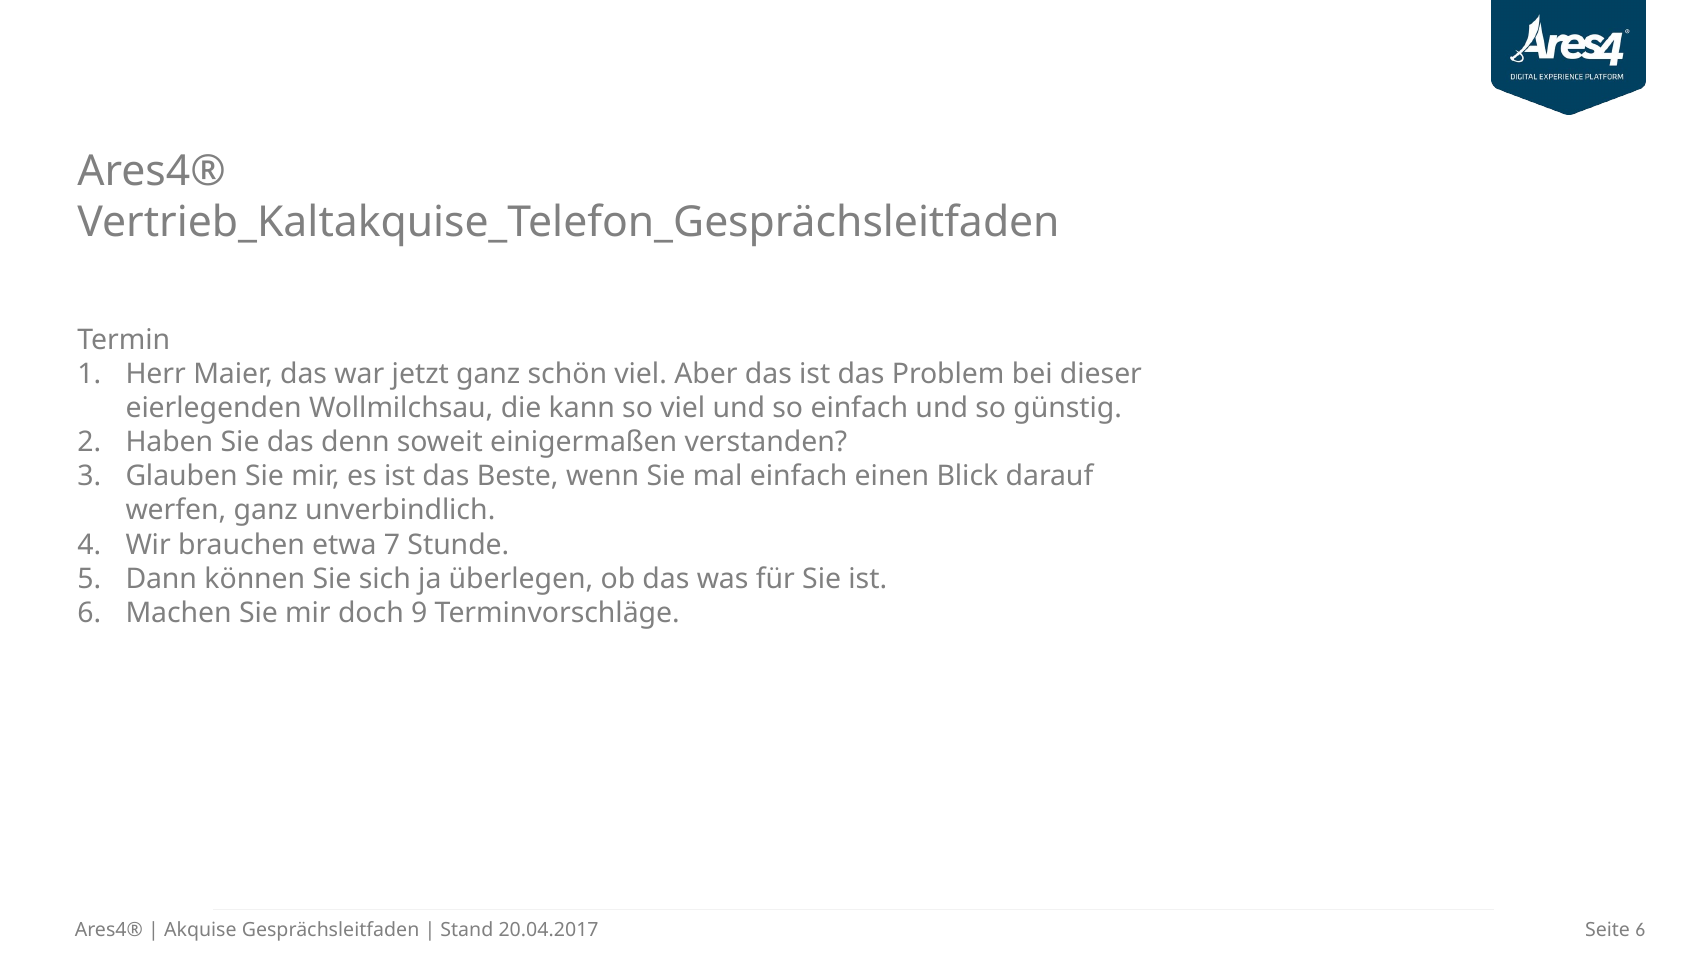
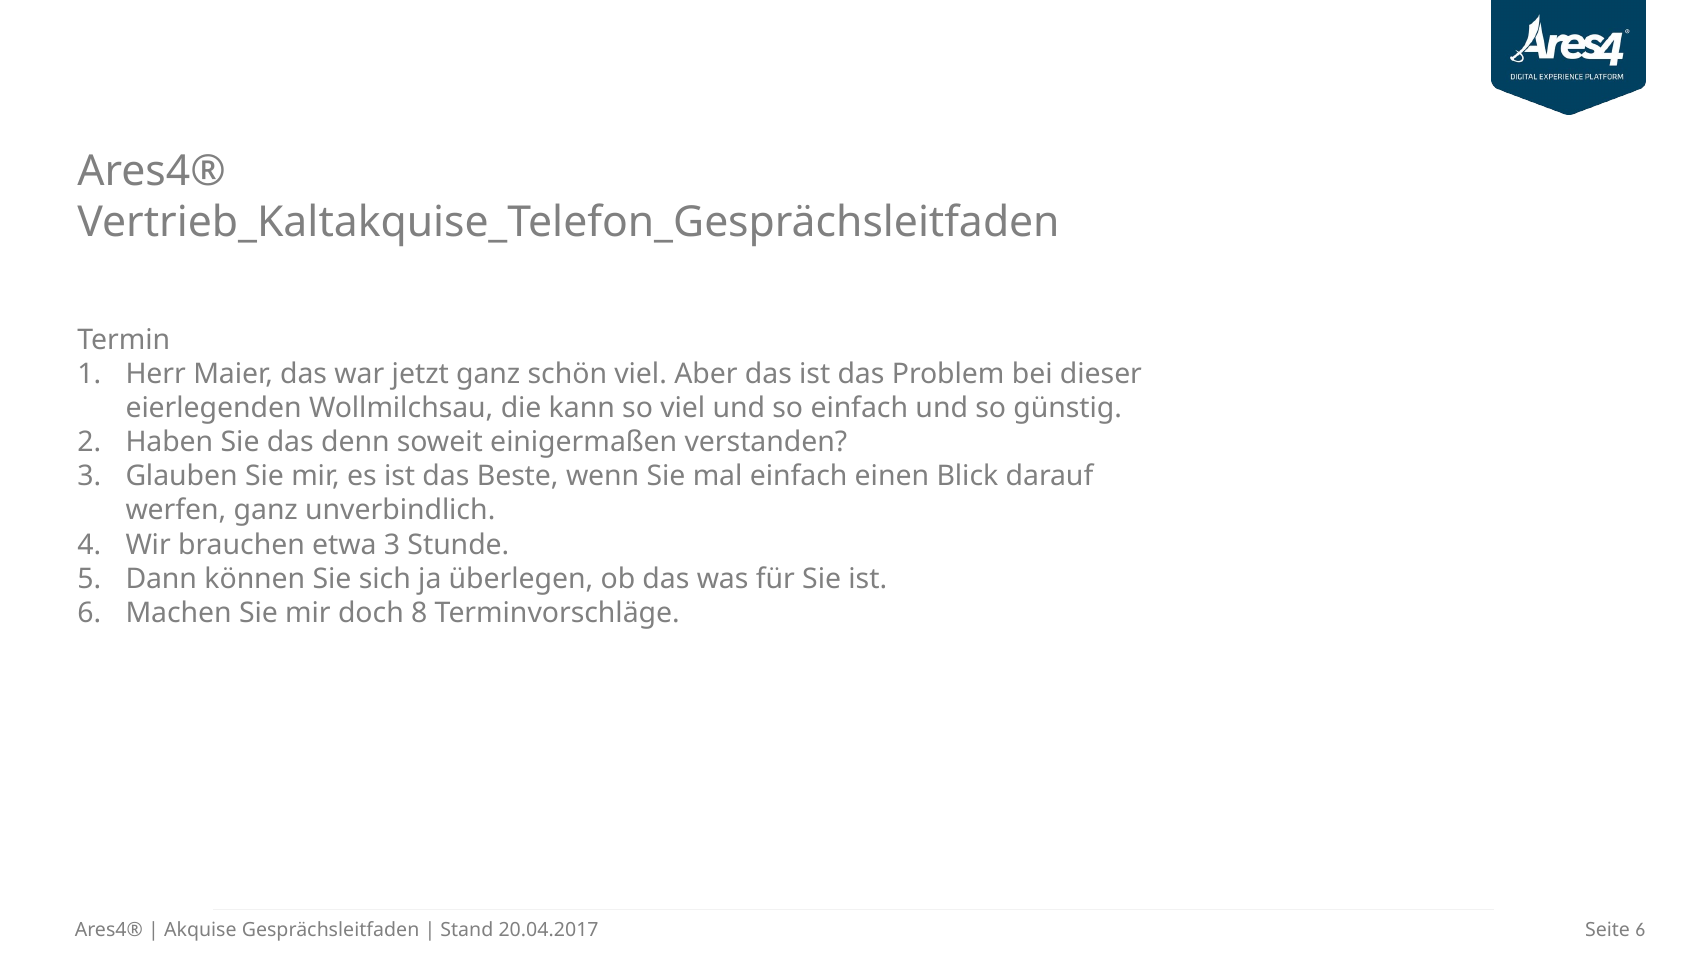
etwa 7: 7 -> 3 (392, 545)
9: 9 -> 8 (419, 613)
